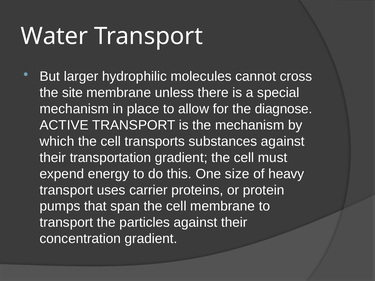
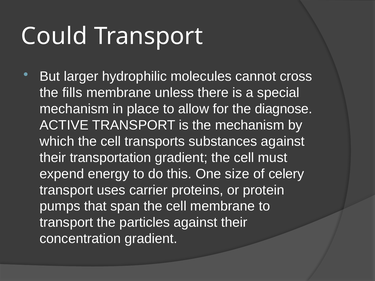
Water: Water -> Could (54, 36)
site: site -> fills (72, 93)
heavy: heavy -> celery (286, 174)
